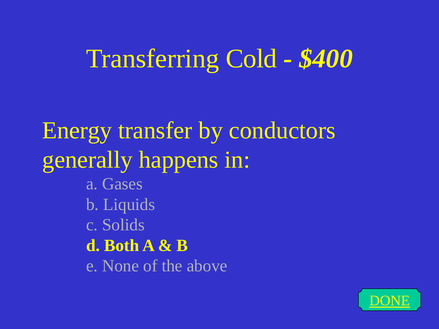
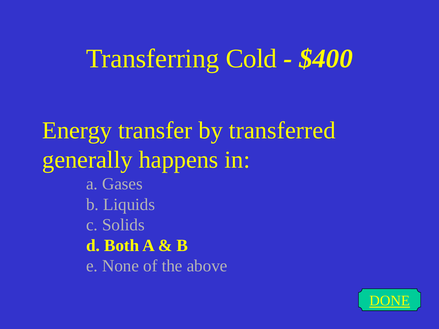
conductors: conductors -> transferred (282, 131)
